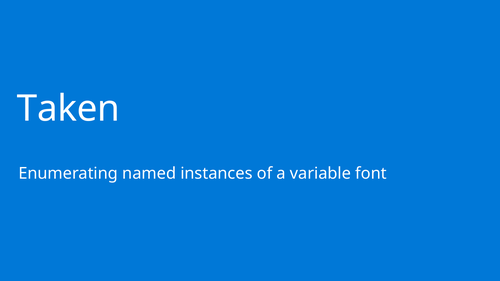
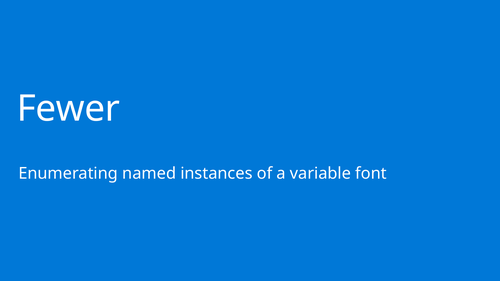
Taken: Taken -> Fewer (68, 109)
